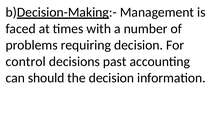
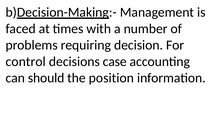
past: past -> case (115, 61)
the decision: decision -> position (111, 78)
